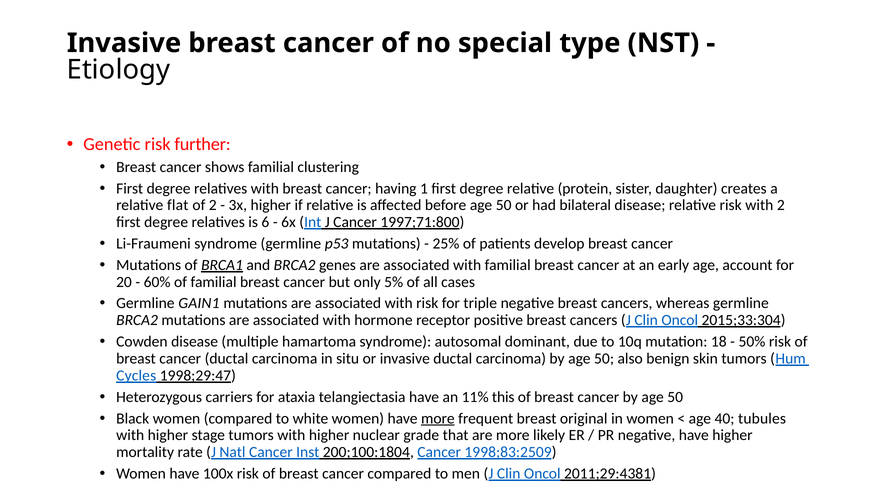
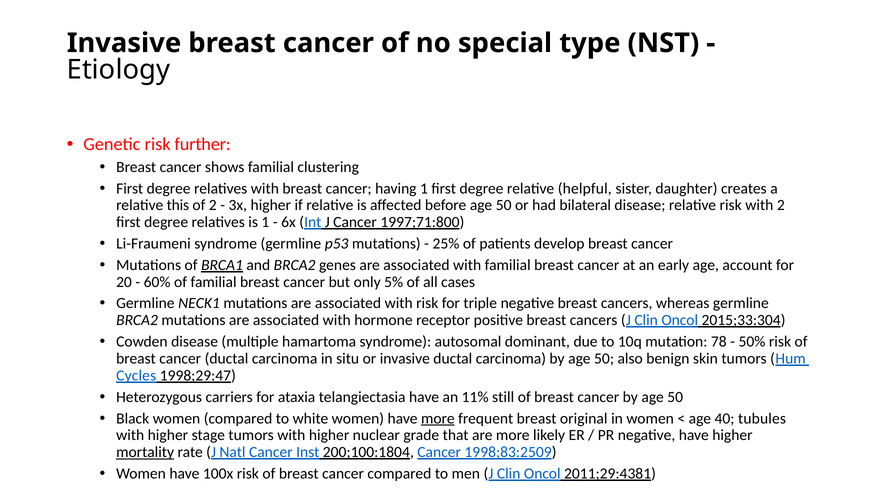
protein: protein -> helpful (585, 189)
flat: flat -> this (178, 205)
is 6: 6 -> 1 (265, 222)
GAIN1: GAIN1 -> NECK1 (199, 303)
18: 18 -> 78 (719, 342)
this: this -> still (503, 397)
mortality underline: none -> present (145, 452)
